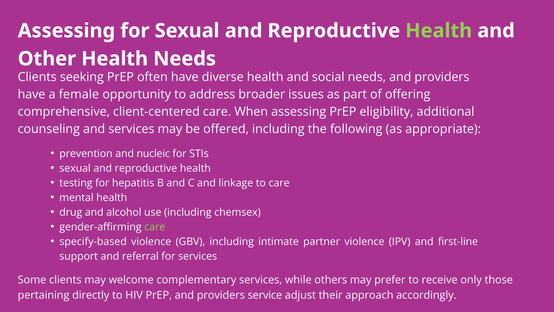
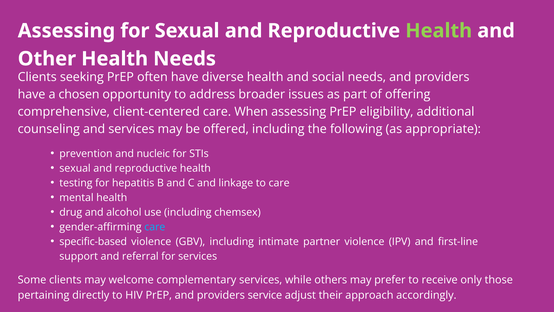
female: female -> chosen (79, 94)
care colour: light green -> light blue (155, 227)
specify-based: specify-based -> specific-based (93, 241)
